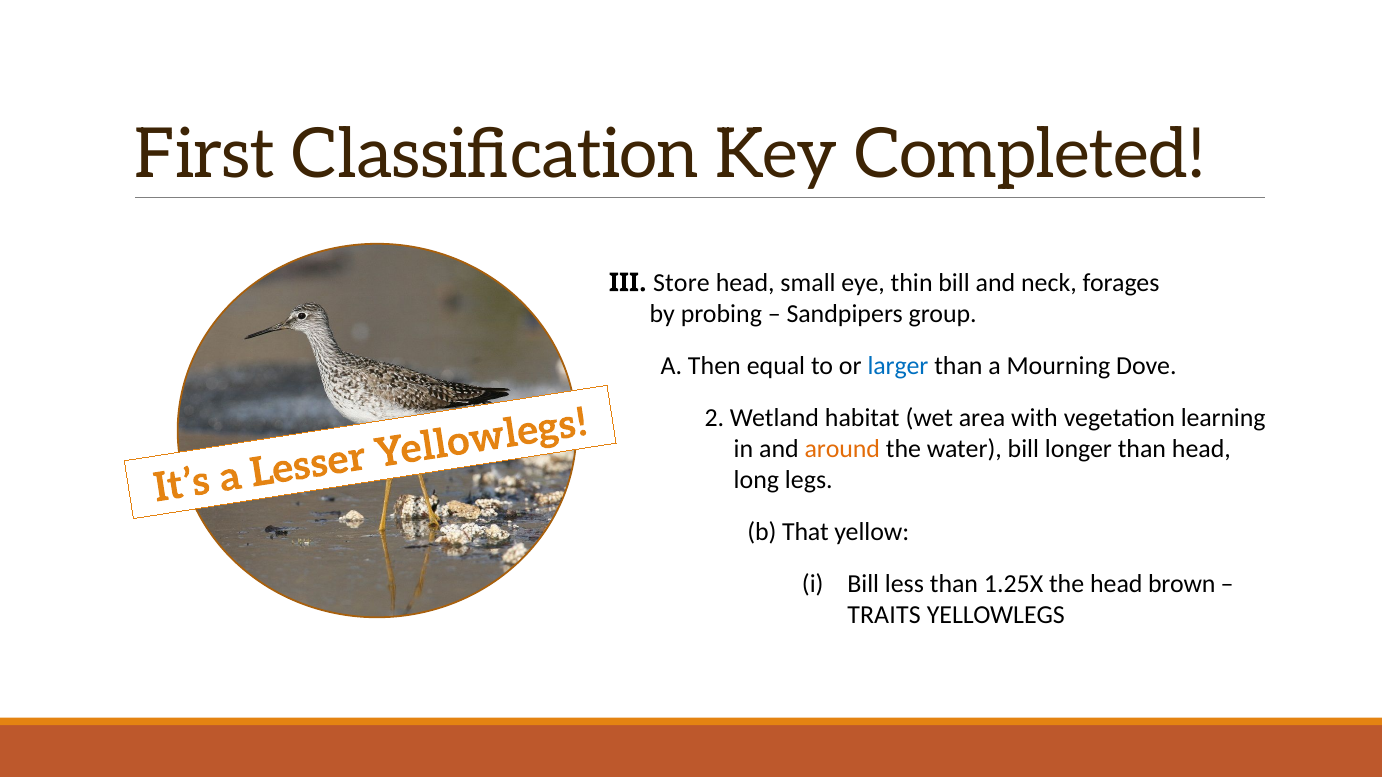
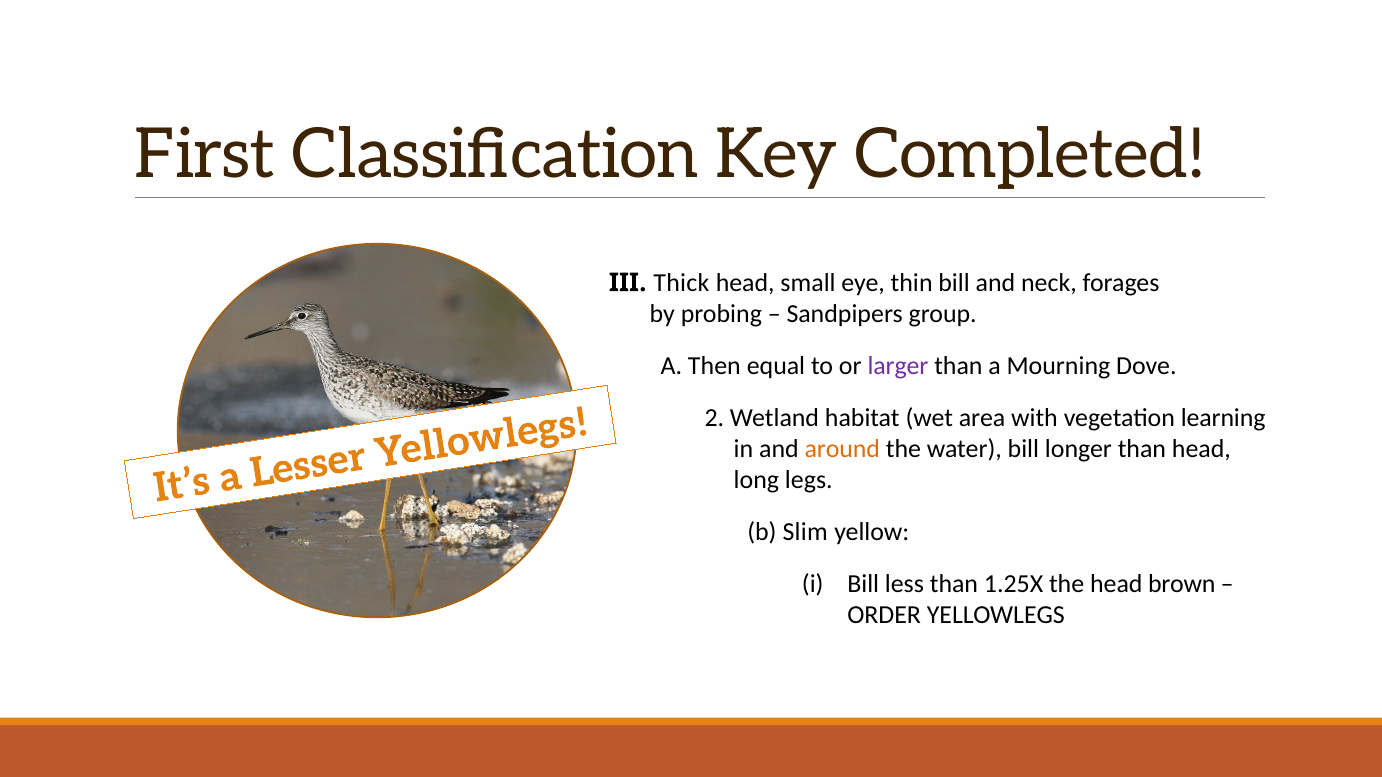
Store: Store -> Thick (681, 283)
larger colour: blue -> purple (898, 366)
That: That -> Slim (805, 532)
TRAITS: TRAITS -> ORDER (884, 615)
